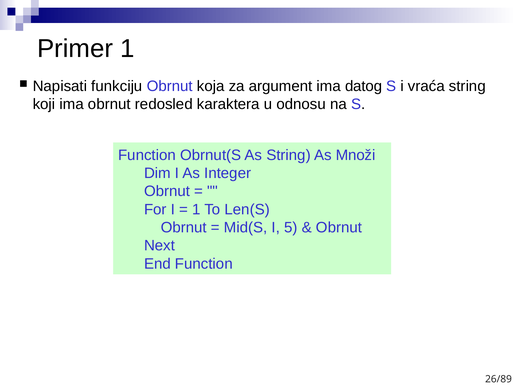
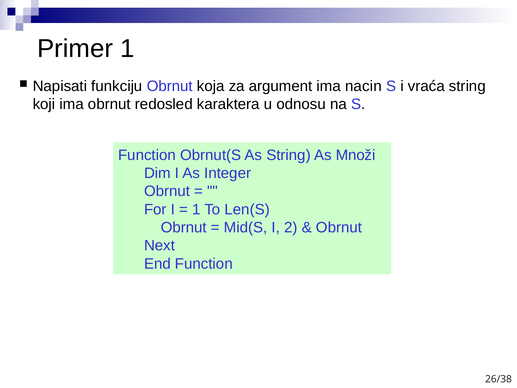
datog: datog -> nacin (363, 86)
5: 5 -> 2 (291, 227)
26/89: 26/89 -> 26/38 (499, 379)
